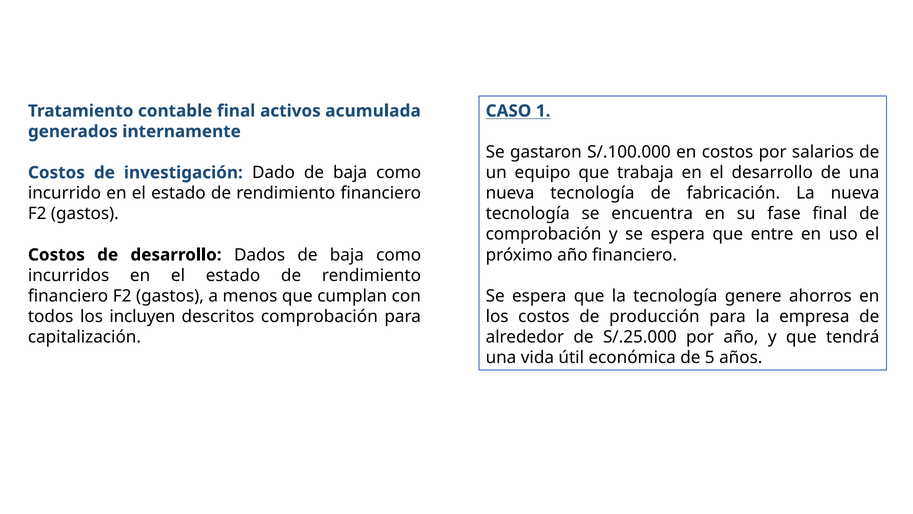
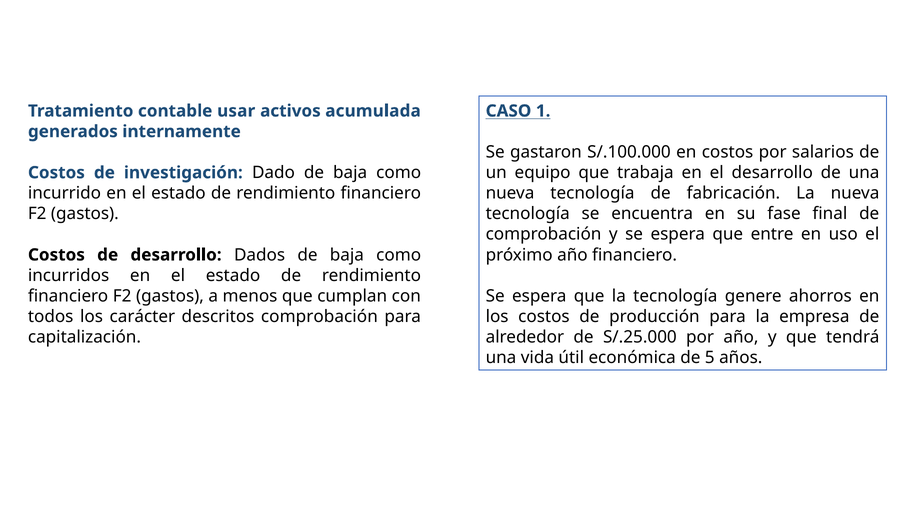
contable final: final -> usar (236, 111)
incluyen: incluyen -> carácter (142, 316)
